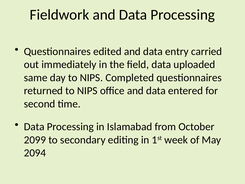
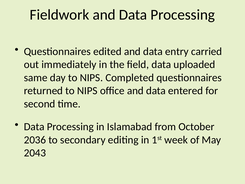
2099: 2099 -> 2036 (35, 140)
2094: 2094 -> 2043 (35, 153)
